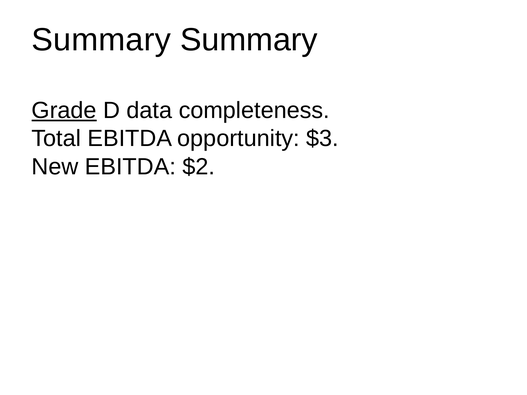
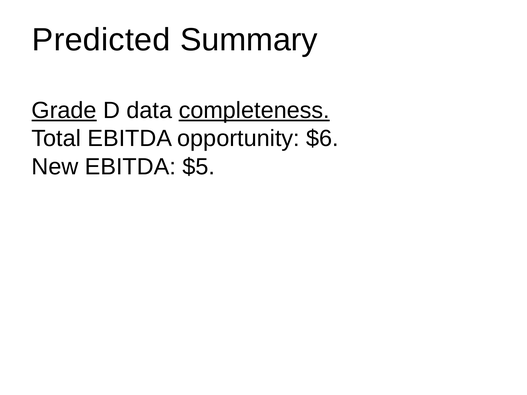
Summary: Summary -> Predicted (101, 40)
completeness underline: none -> present (254, 111)
$3: $3 -> $6 (322, 139)
$2: $2 -> $5 (199, 167)
